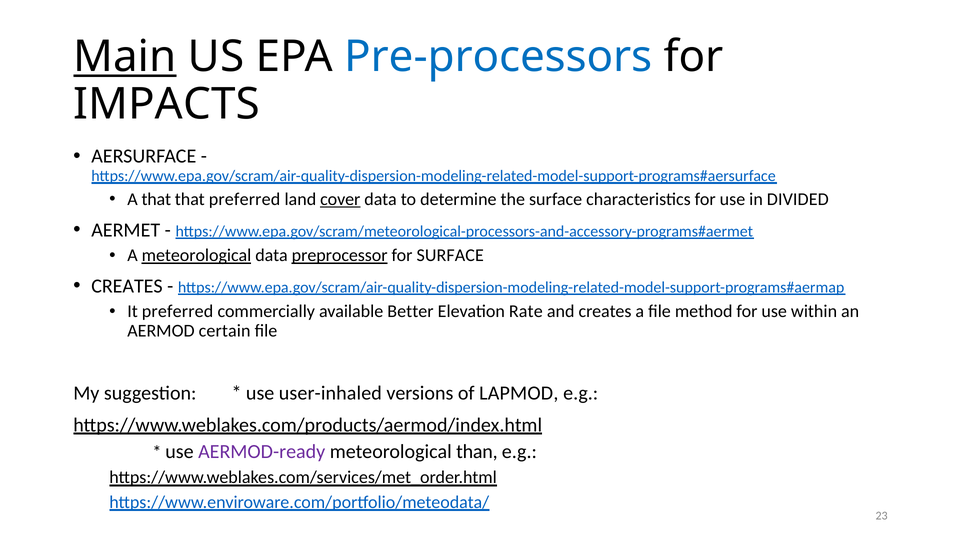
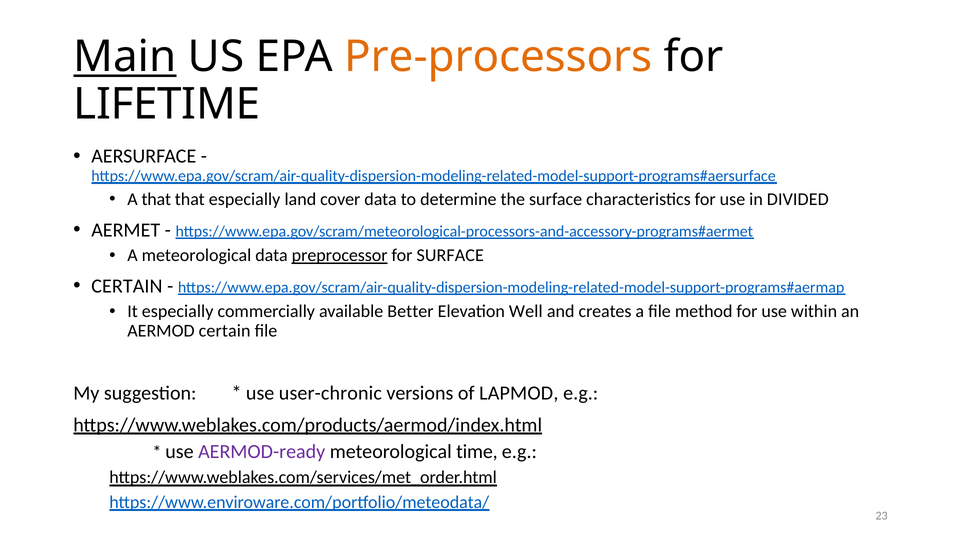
Pre-processors colour: blue -> orange (498, 57)
IMPACTS: IMPACTS -> LIFETIME (167, 105)
that preferred: preferred -> especially (245, 200)
cover underline: present -> none (340, 200)
meteorological underline: present -> none (197, 256)
CREATES: CREATES -> CERTAIN (127, 286)
It preferred: preferred -> especially (178, 312)
Rate: Rate -> Well (526, 312)
user-inhaled: user-inhaled -> user-chronic (330, 393)
than: than -> time (477, 452)
